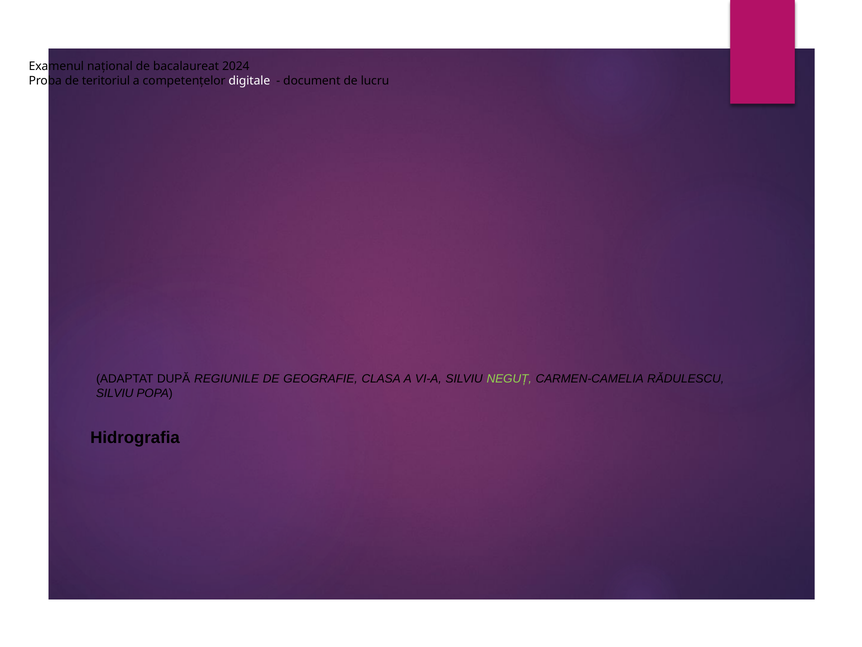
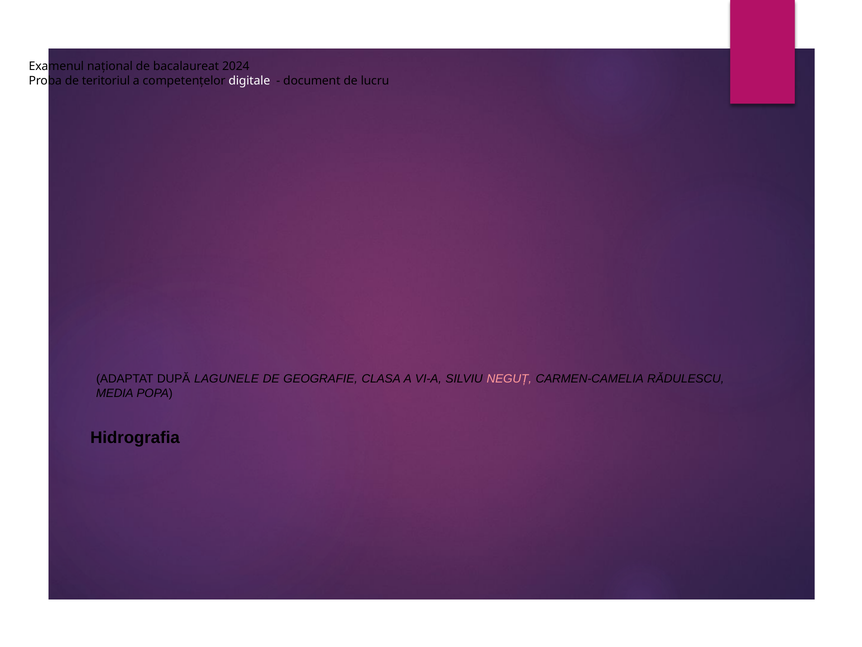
REGIUNILE: REGIUNILE -> LAGUNELE (227, 379)
NEGUȚ colour: light green -> pink (509, 379)
SILVIU: SILVIU -> MEDIA (115, 393)
